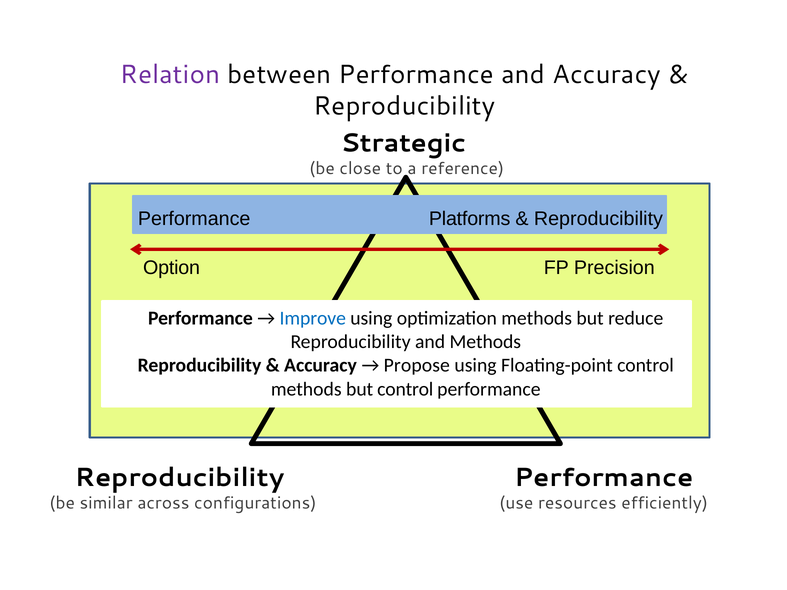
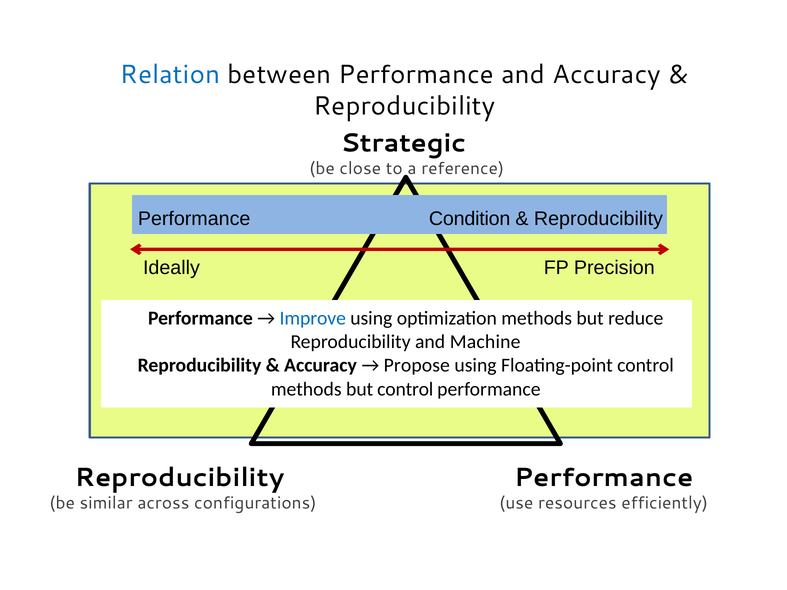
Relation colour: purple -> blue (170, 75)
Platforms: Platforms -> Condition (470, 219)
Option: Option -> Ideally (171, 268)
and Methods: Methods -> Machine (485, 342)
